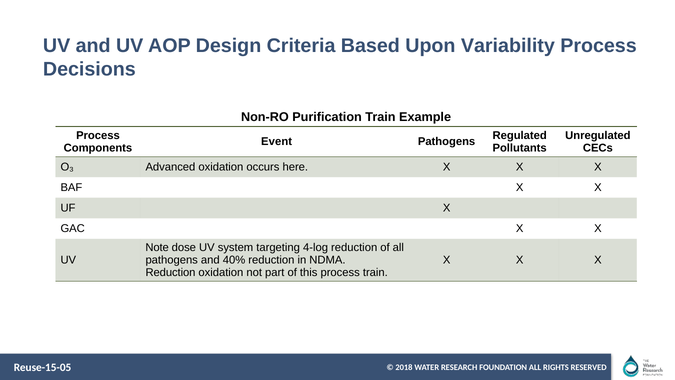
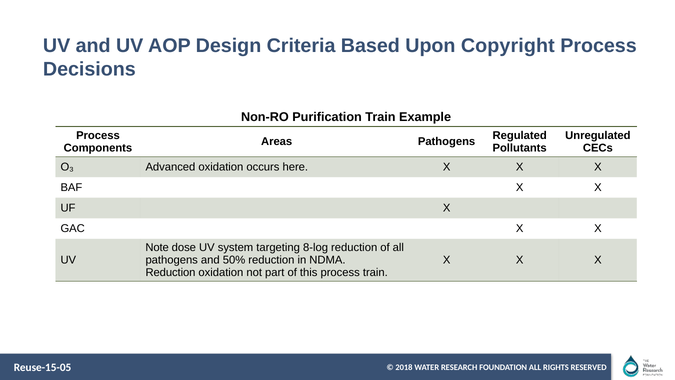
Variability: Variability -> Copyright (508, 46)
Event: Event -> Areas (277, 142)
4-log: 4-log -> 8-log (316, 248)
40%: 40% -> 50% (234, 260)
